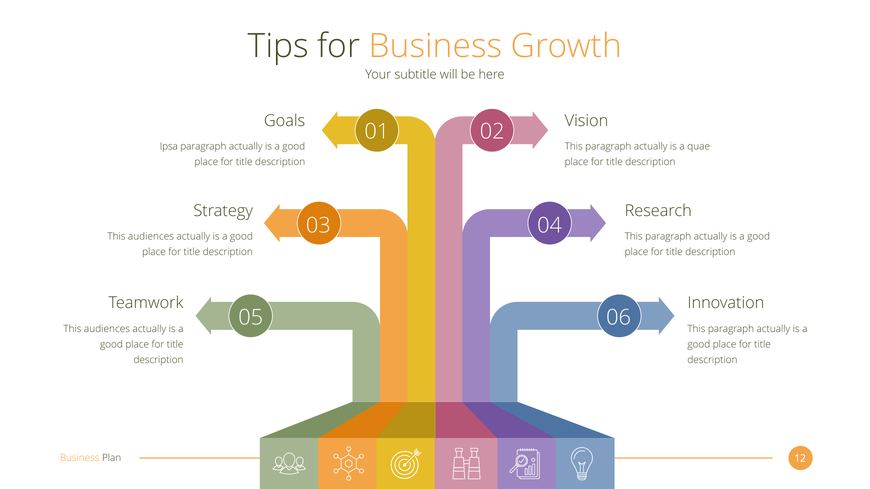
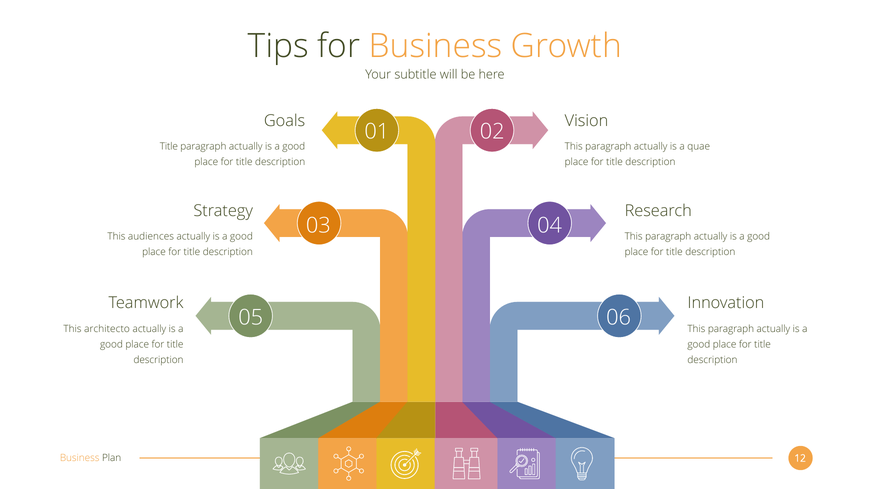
Ipsa: Ipsa -> Title (169, 147)
audiences: audiences -> architecto (107, 329)
